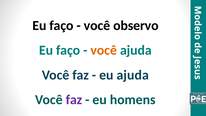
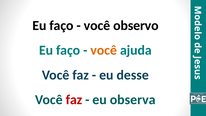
eu ajuda: ajuda -> desse (133, 75)
faz colour: purple -> red (74, 100)
homens: homens -> observa (133, 100)
